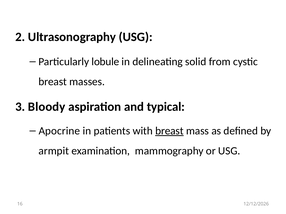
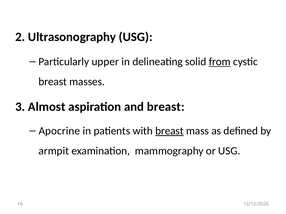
lobule: lobule -> upper (105, 62)
from underline: none -> present (220, 62)
Bloody: Bloody -> Almost (47, 107)
and typical: typical -> breast (166, 107)
